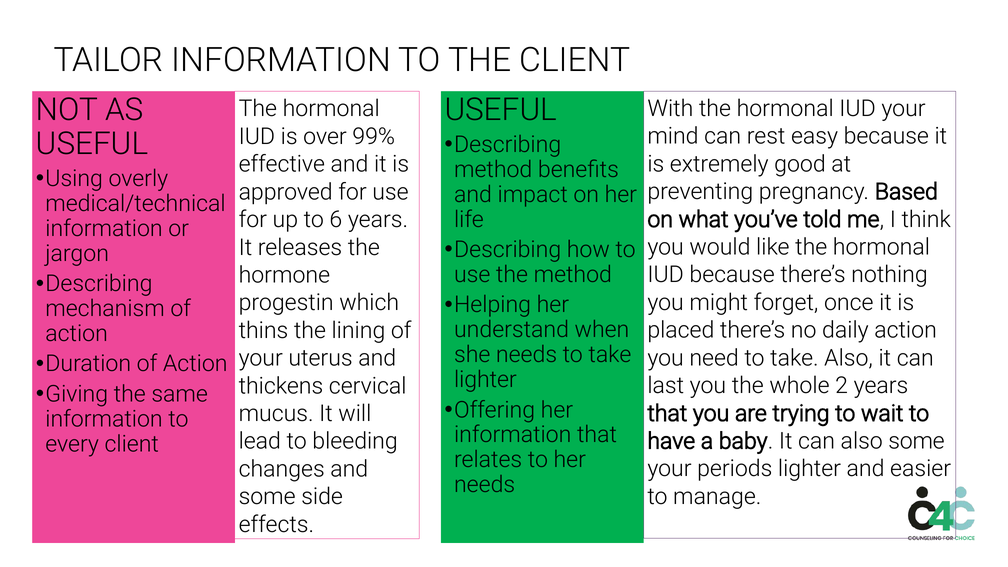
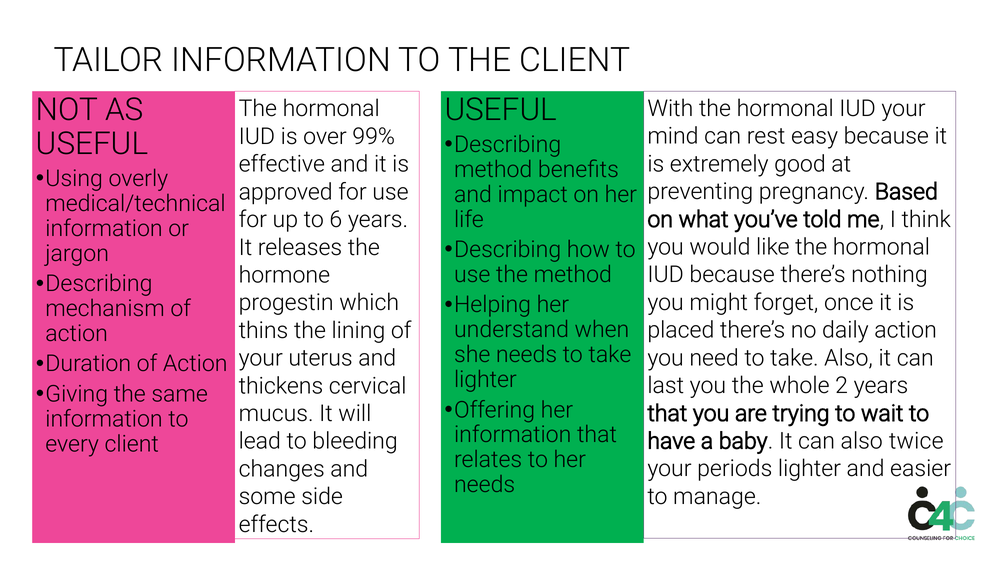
also some: some -> twice (916, 441)
